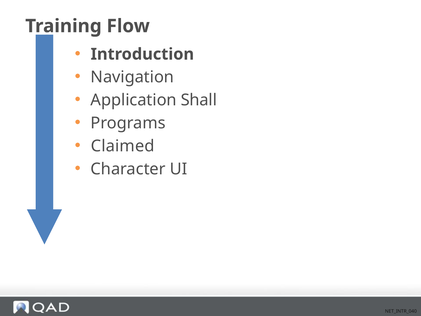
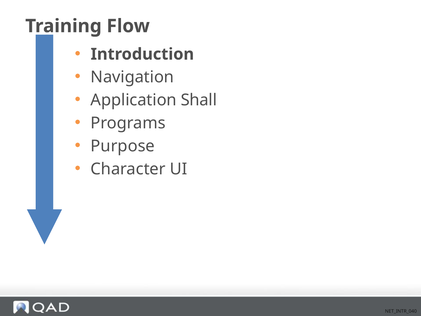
Claimed: Claimed -> Purpose (123, 146)
